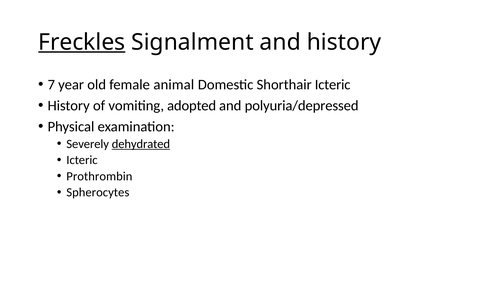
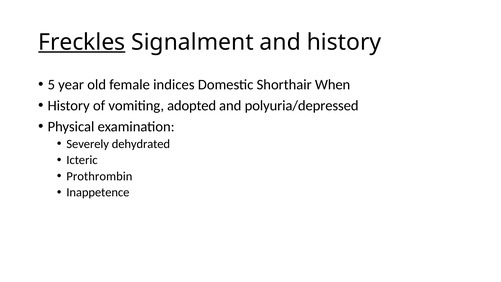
7: 7 -> 5 (51, 85)
animal: animal -> indices (174, 85)
Shorthair Icteric: Icteric -> When (333, 85)
dehydrated underline: present -> none (141, 144)
Spherocytes: Spherocytes -> Inappetence (98, 192)
